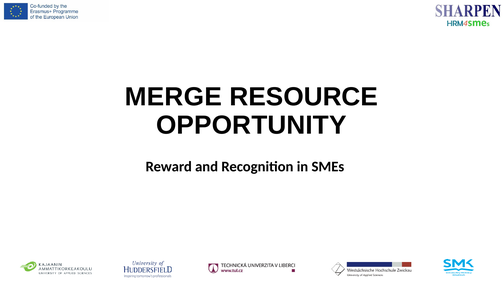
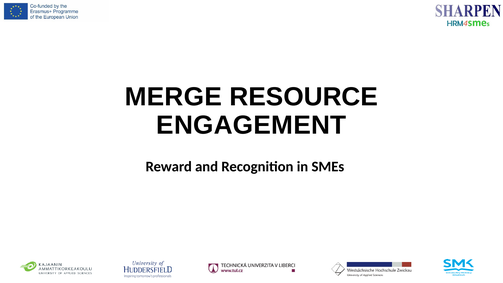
OPPORTUNITY: OPPORTUNITY -> ENGAGEMENT (251, 125)
